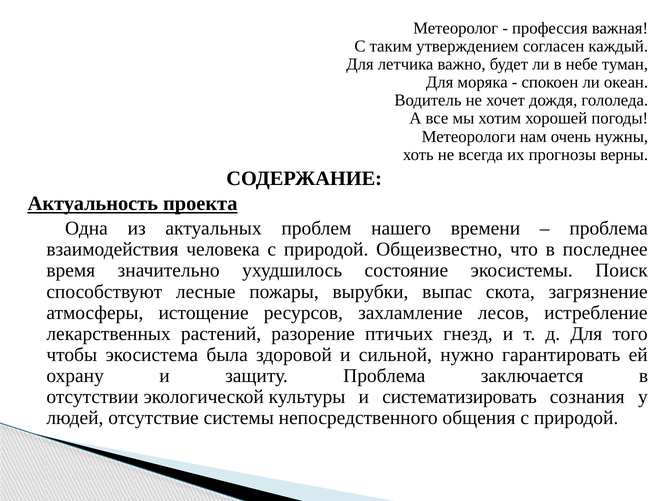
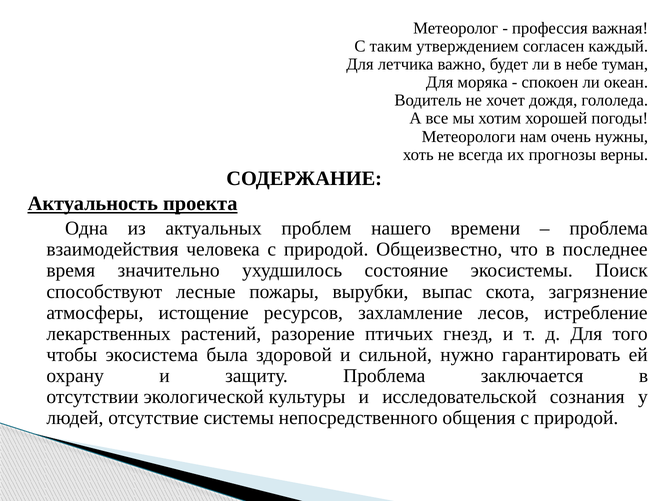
систематизировать: систематизировать -> исследовательской (460, 397)
